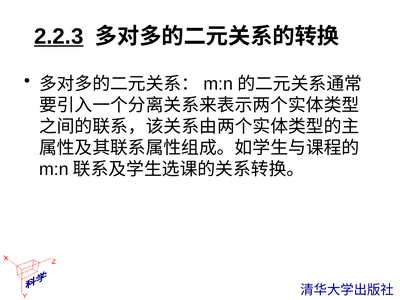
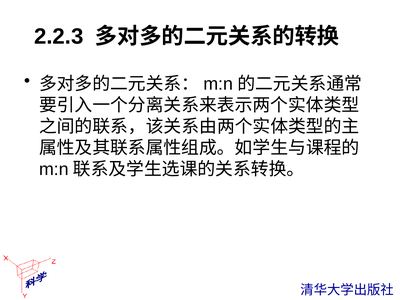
2.2.3 underline: present -> none (59, 37)
